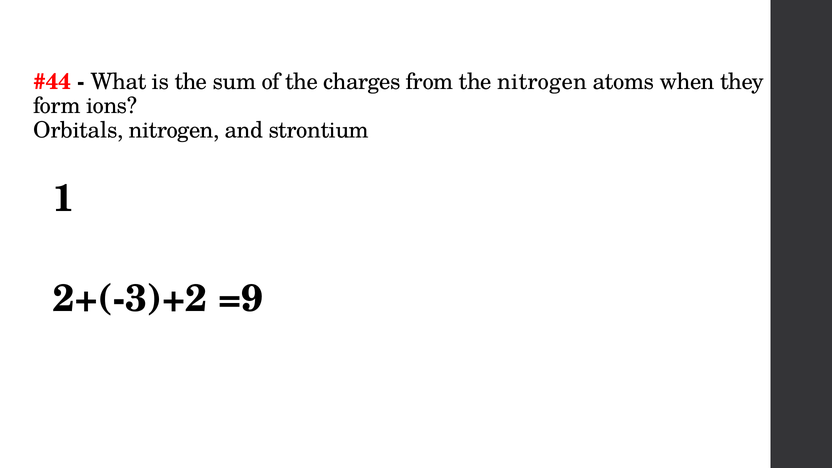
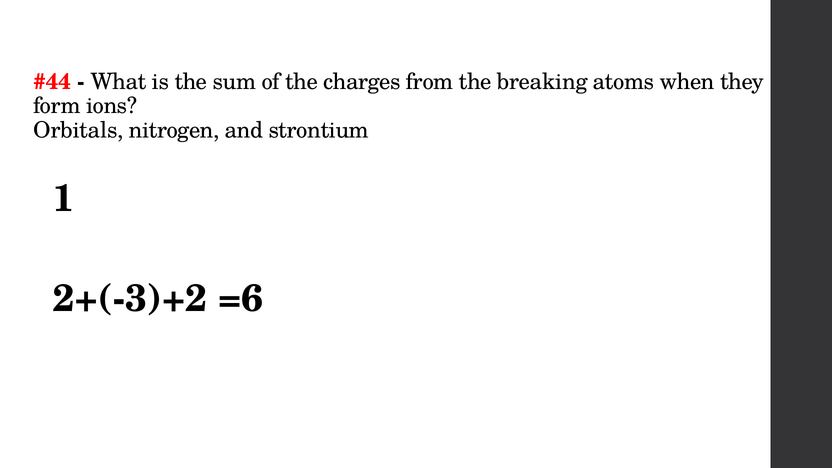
the nitrogen: nitrogen -> breaking (542, 82)
=9: =9 -> =6 (241, 299)
